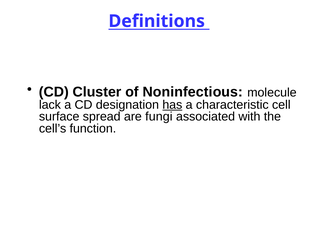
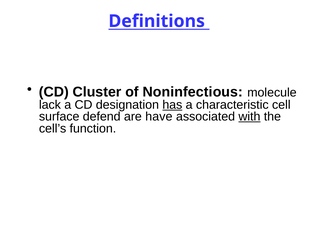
spread: spread -> defend (102, 116)
fungi: fungi -> have (159, 116)
with underline: none -> present (249, 116)
